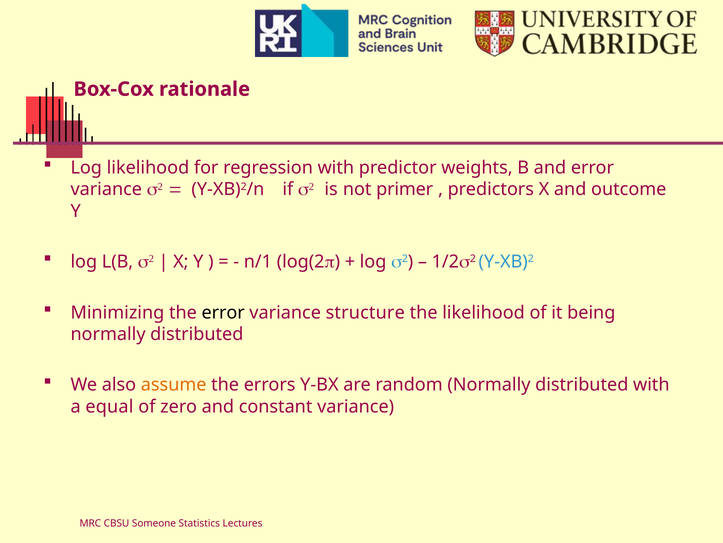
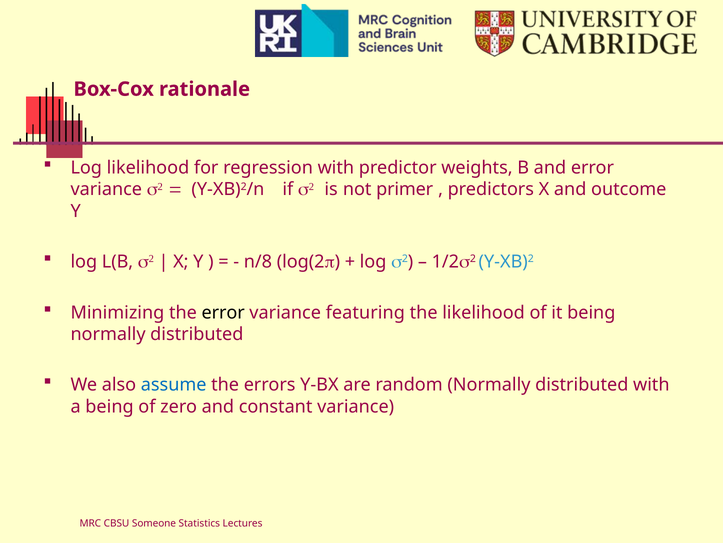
n/1: n/1 -> n/8 (258, 262)
structure: structure -> featuring (365, 312)
assume colour: orange -> blue (174, 384)
a equal: equal -> being (110, 406)
